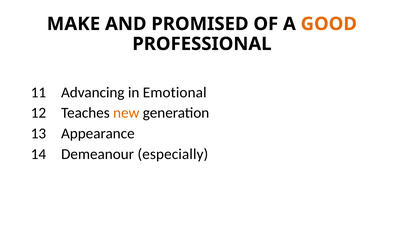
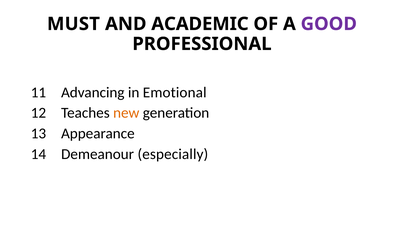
MAKE: MAKE -> MUST (73, 24)
PROMISED: PROMISED -> ACADEMIC (200, 24)
GOOD colour: orange -> purple (329, 24)
